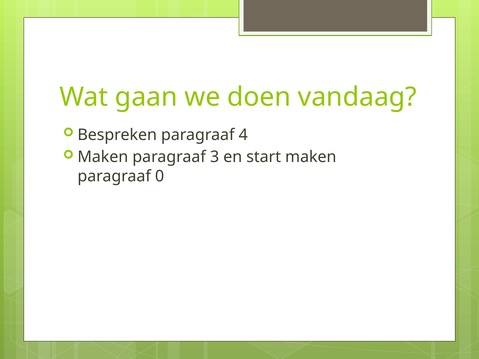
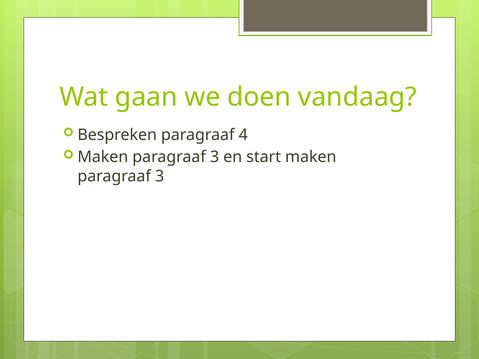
0: 0 -> 3 (160, 176)
